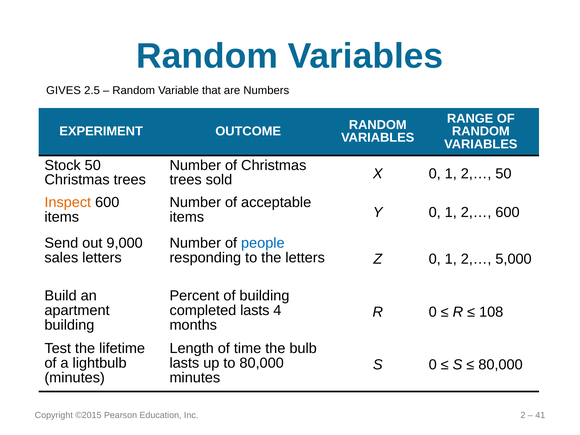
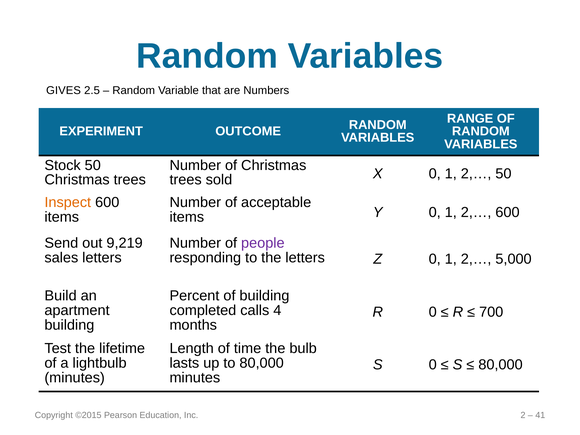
9,000: 9,000 -> 9,219 (125, 243)
people colour: blue -> purple (263, 243)
completed lasts: lasts -> calls (255, 310)
108: 108 -> 700 (491, 312)
